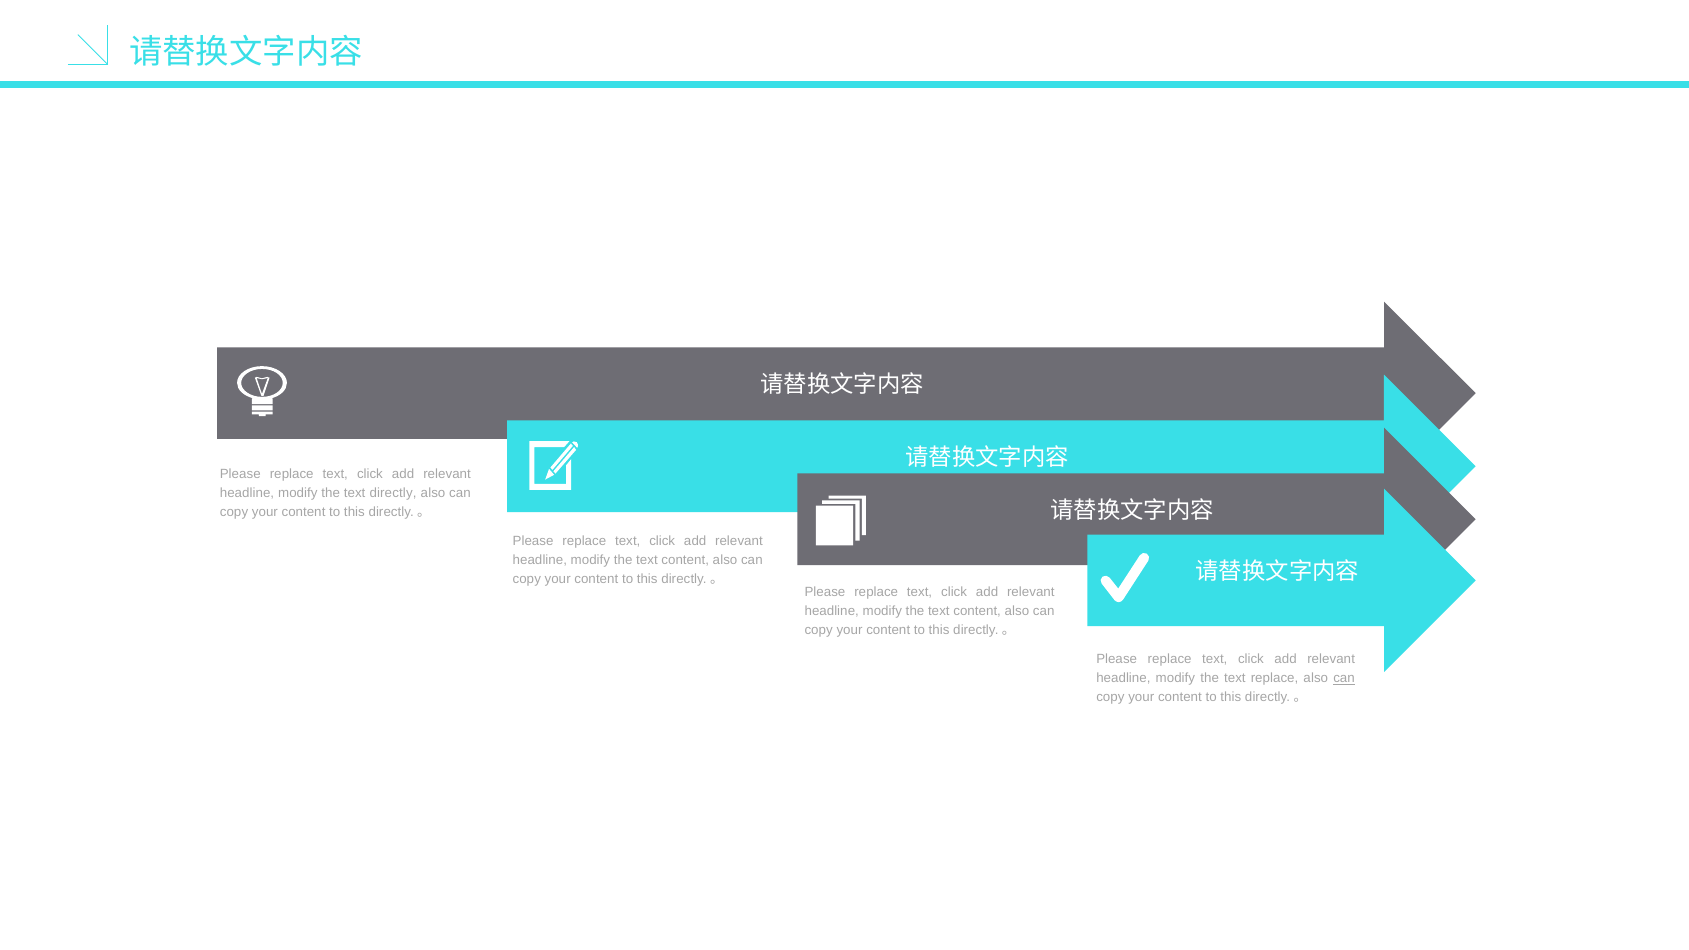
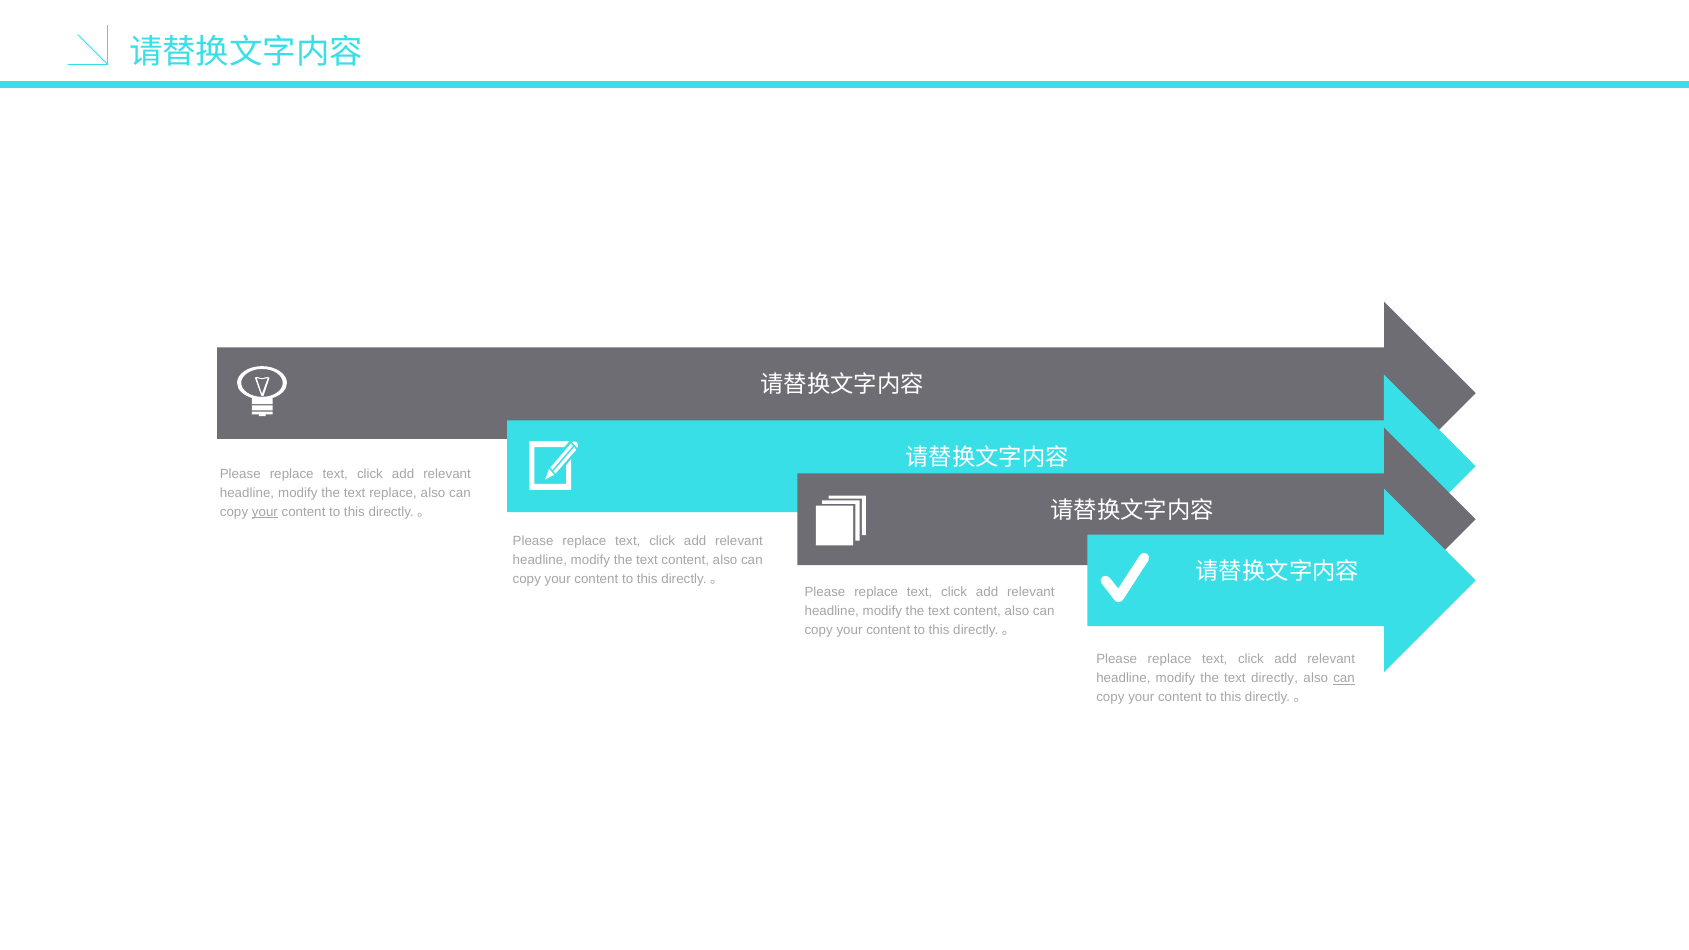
text directly: directly -> replace (393, 493)
your underline: none -> present (265, 512)
text replace: replace -> directly (1274, 678)
